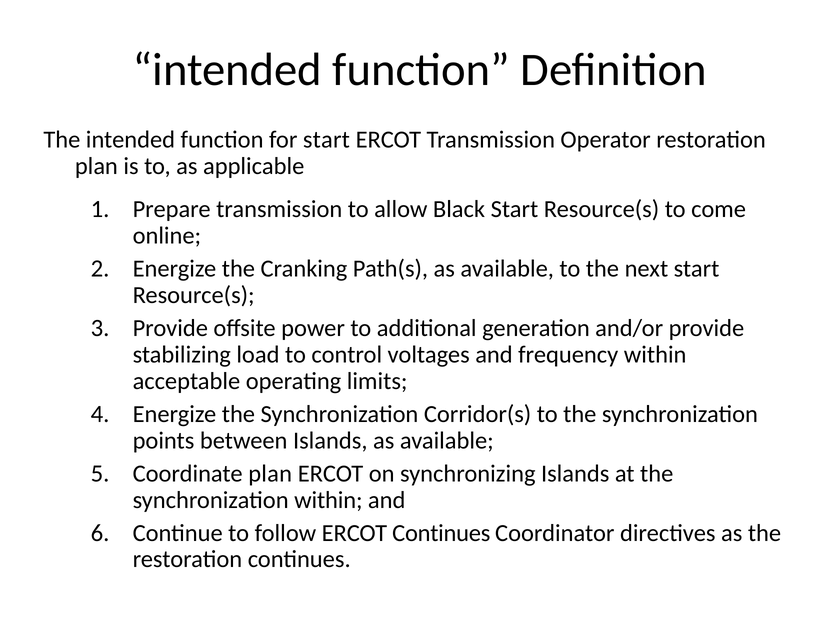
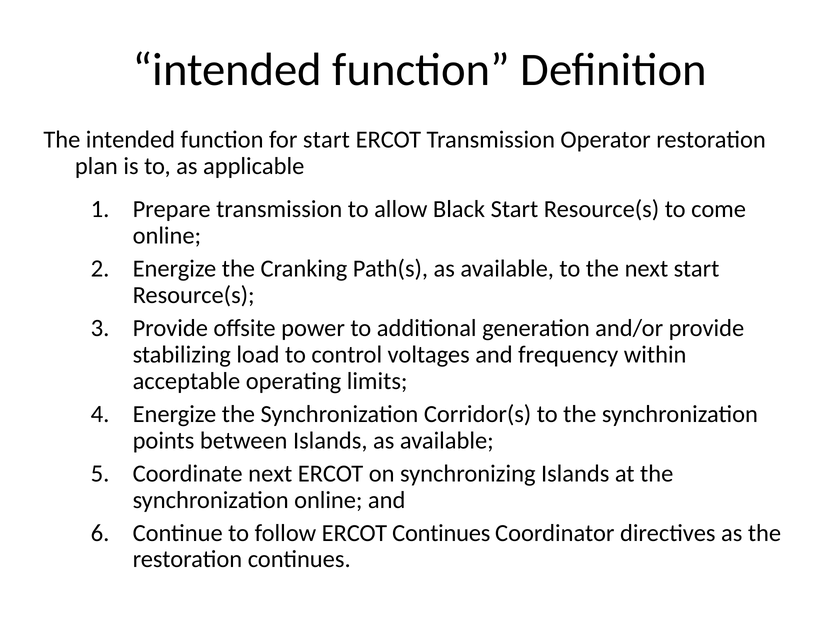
Coordinate plan: plan -> next (270, 473)
synchronization within: within -> online (328, 500)
